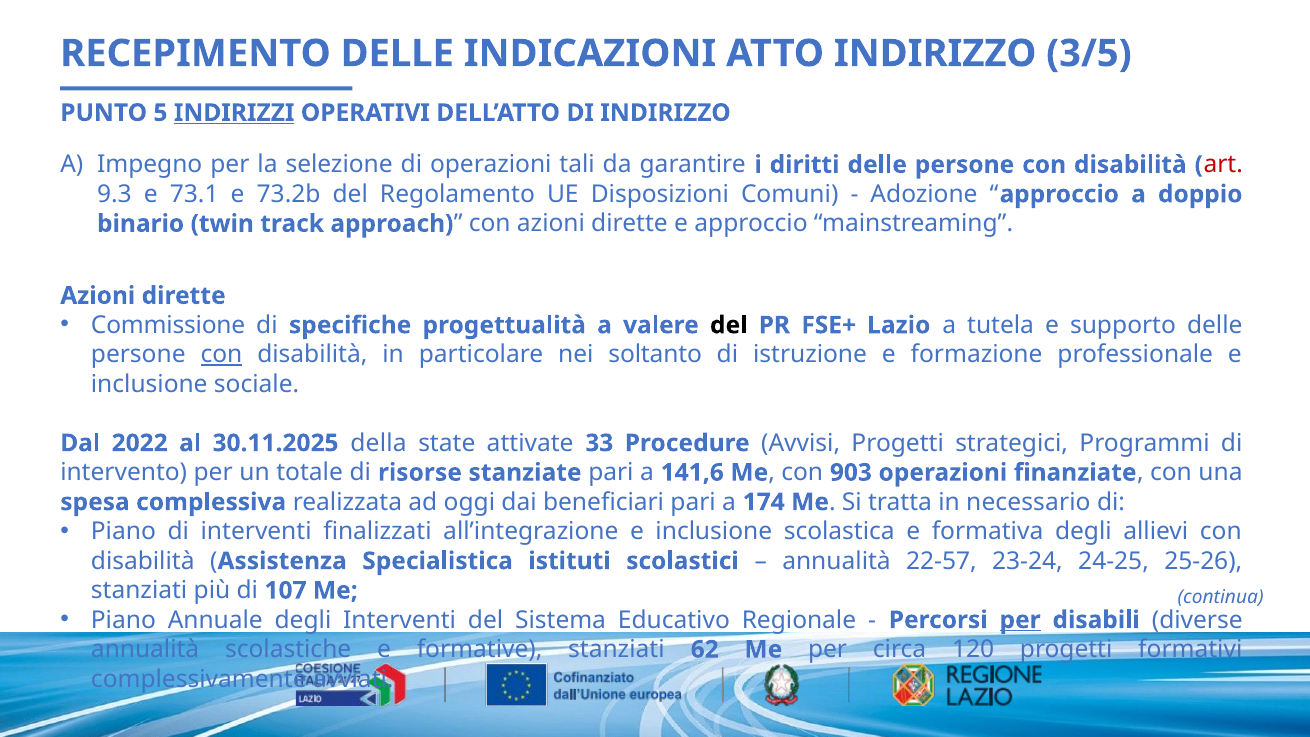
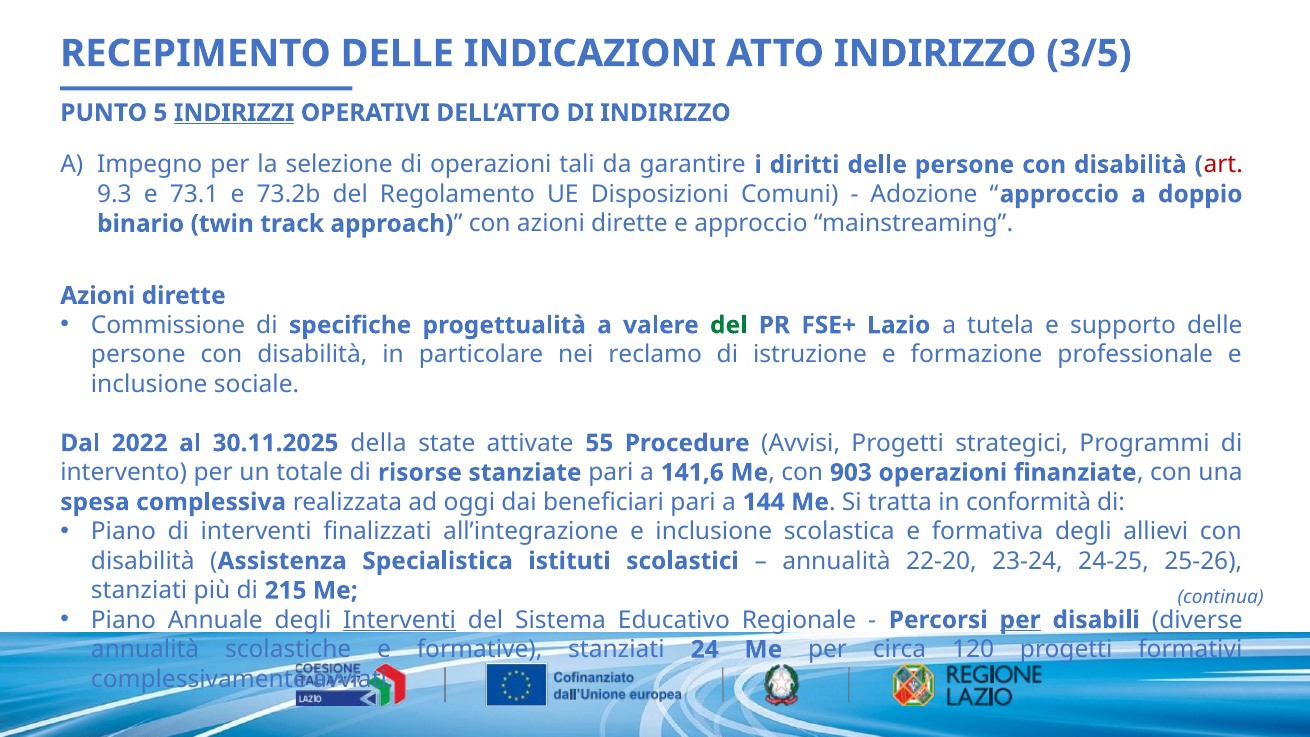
del colour: black -> green (729, 325)
con underline: present -> none (221, 355)
soltanto: soltanto -> reclamo (655, 355)
33: 33 -> 55 (599, 443)
174: 174 -> 144 (764, 502)
necessario: necessario -> conformità (1029, 502)
22-57: 22-57 -> 22-20 (941, 561)
107: 107 -> 215 (286, 590)
Interventi underline: none -> present (400, 620)
62: 62 -> 24 (705, 649)
